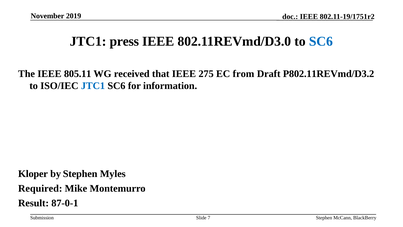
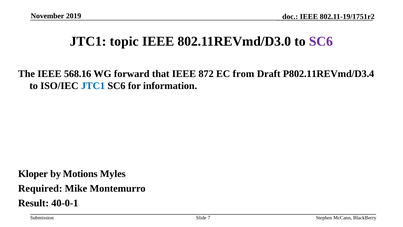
press: press -> topic (124, 41)
SC6 colour: blue -> purple (321, 41)
805.11: 805.11 -> 568.16 (78, 74)
received: received -> forward (132, 74)
275: 275 -> 872 (206, 74)
P802.11REVmd/D3.2: P802.11REVmd/D3.2 -> P802.11REVmd/D3.4 (329, 74)
by Stephen: Stephen -> Motions (80, 174)
87-0-1: 87-0-1 -> 40-0-1 (65, 203)
